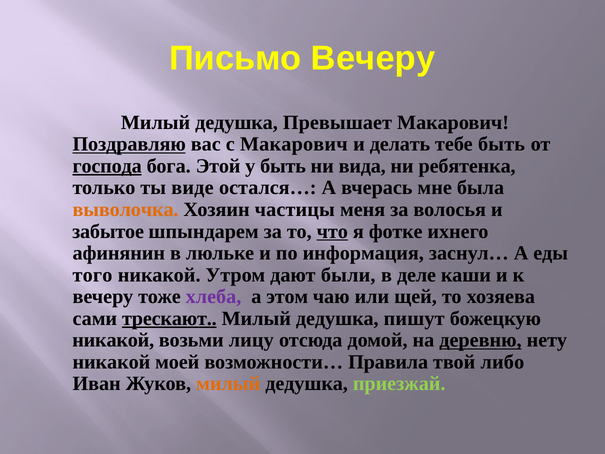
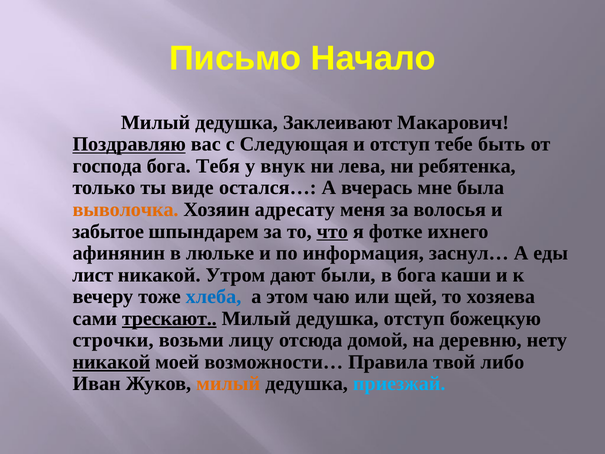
Письмо Вечеру: Вечеру -> Начало (373, 58)
Превышает: Превышает -> Заклеивают (338, 122)
с Макарович: Макарович -> Следующая (294, 144)
и делать: делать -> отступ (400, 144)
господа underline: present -> none (107, 166)
Этой: Этой -> Тебя (218, 166)
у быть: быть -> внук (283, 166)
вида: вида -> лева (362, 166)
частицы: частицы -> адресату (295, 209)
того: того -> лист (93, 275)
в деле: деле -> бога (417, 275)
хлеба colour: purple -> blue (214, 297)
дедушка пишут: пишут -> отступ (414, 318)
никакой: никакой -> строчки (113, 340)
деревню underline: present -> none (480, 340)
никакой underline: none -> present (111, 362)
приезжай colour: light green -> light blue (399, 384)
